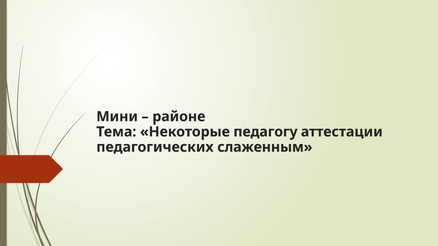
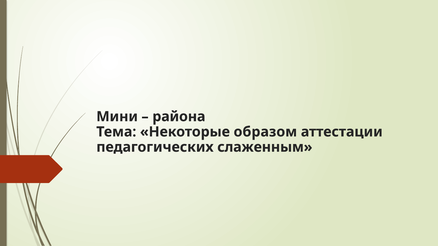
районе: районе -> района (179, 117)
педагогу: педагогу -> образом (265, 132)
